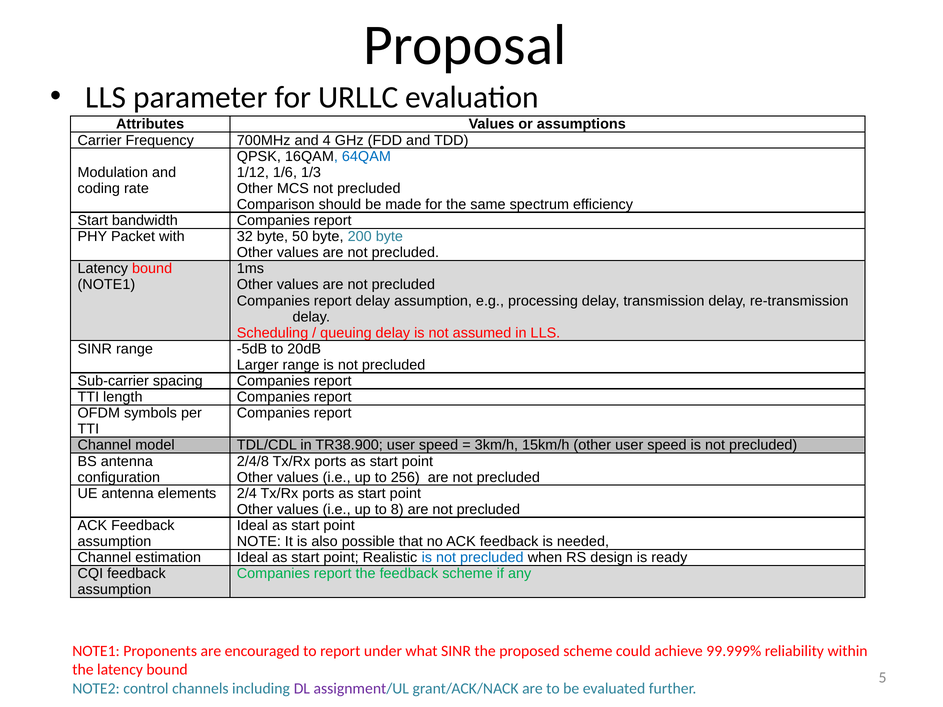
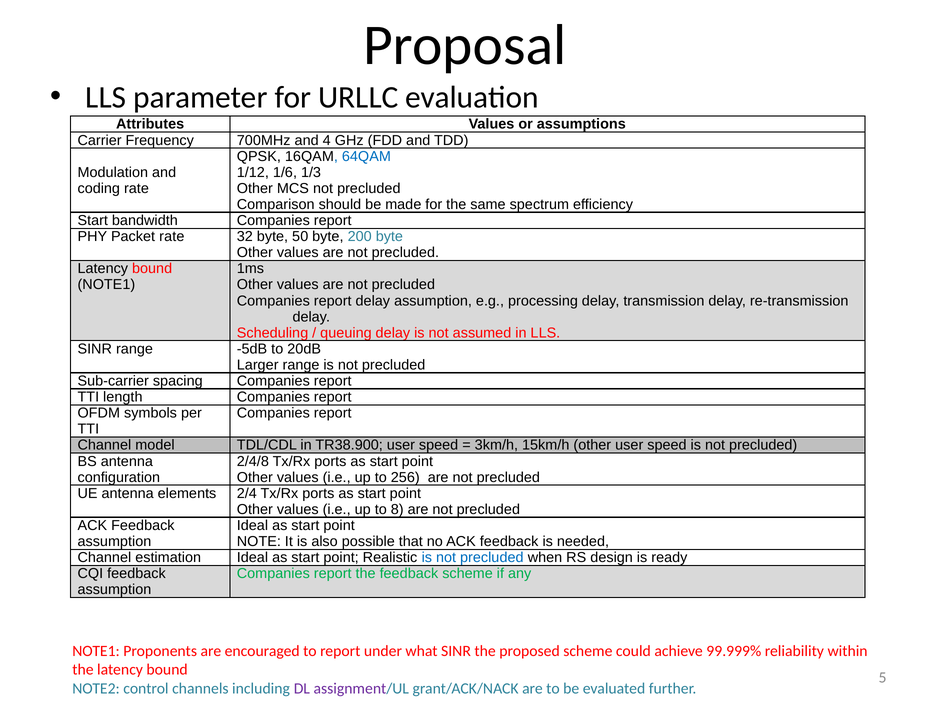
Packet with: with -> rate (172, 237)
